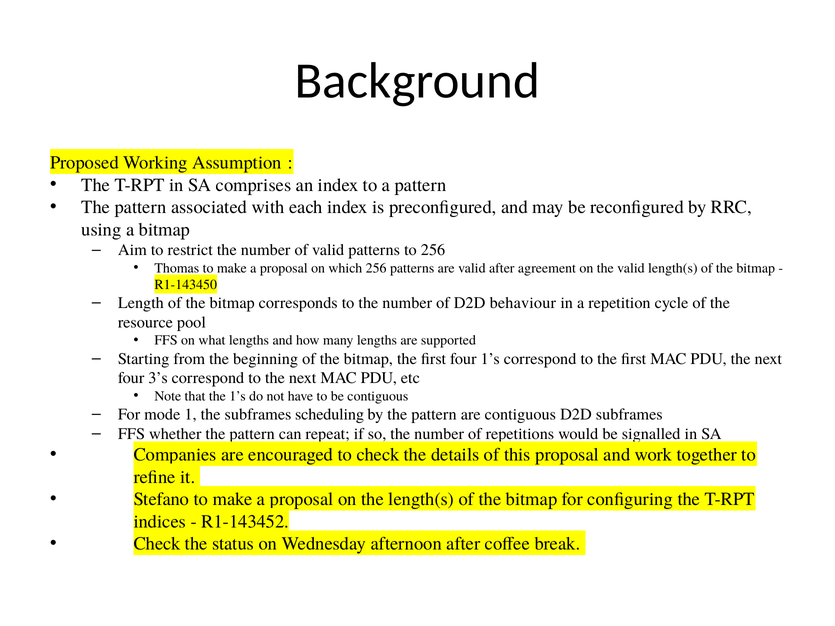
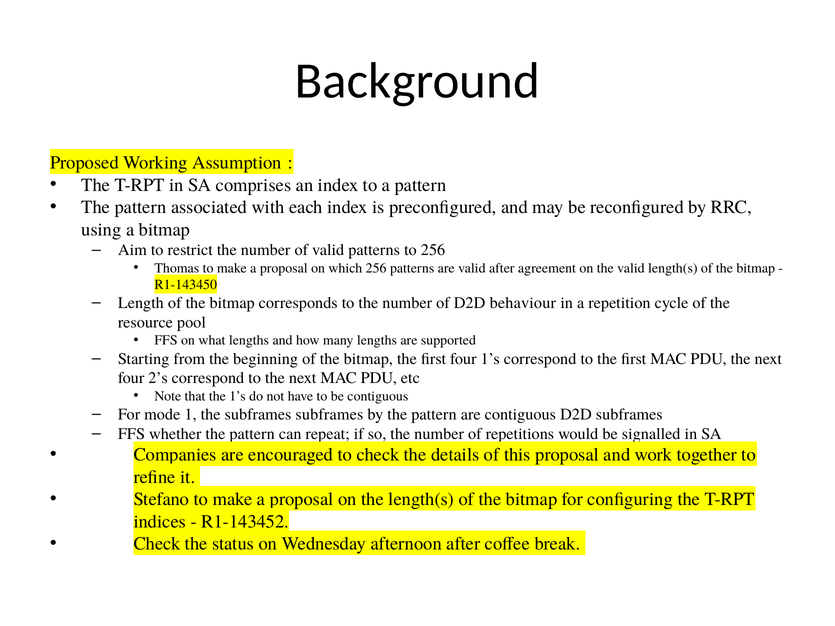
3’s: 3’s -> 2’s (158, 378)
subframes scheduling: scheduling -> subframes (329, 414)
